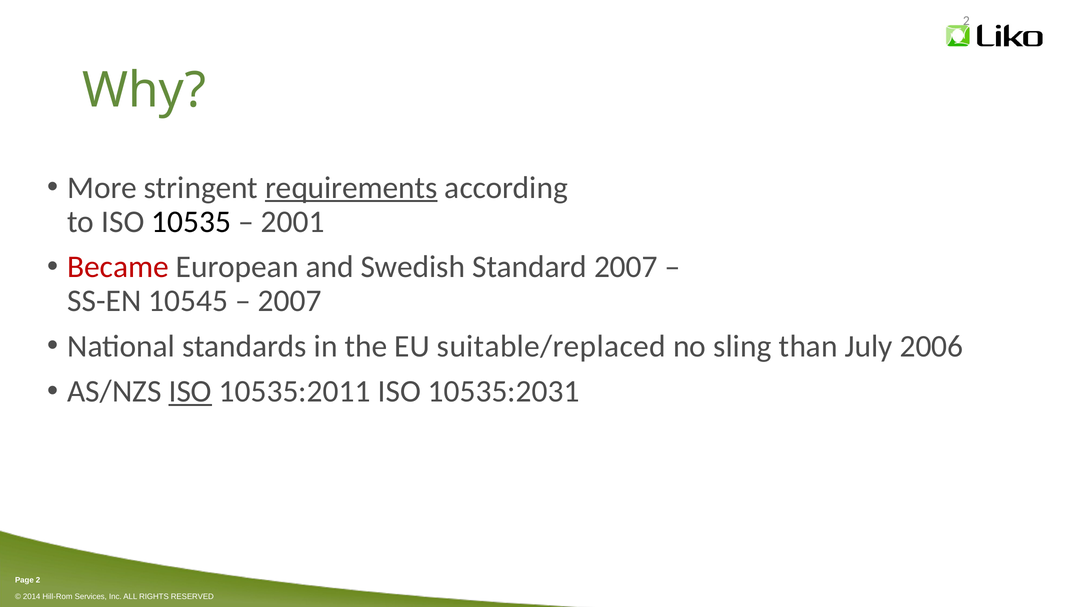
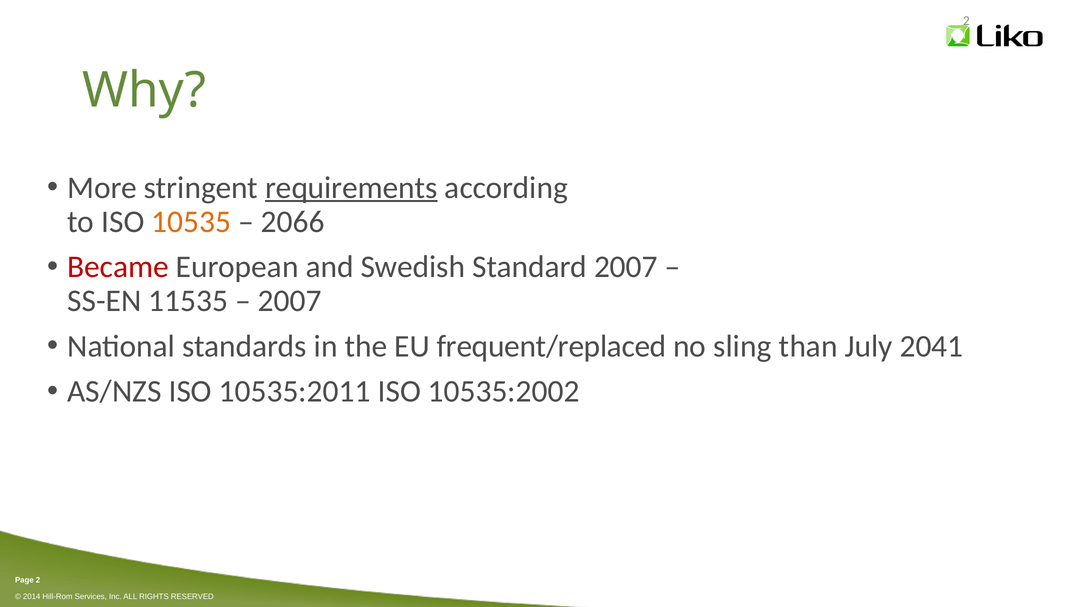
10535 colour: black -> orange (191, 222)
2001: 2001 -> 2066 (293, 222)
10545: 10545 -> 11535 (188, 301)
suitable/replaced: suitable/replaced -> frequent/replaced (552, 346)
2006: 2006 -> 2041 (931, 346)
ISO underline: present -> none (190, 391)
10535:2031: 10535:2031 -> 10535:2002 (504, 391)
